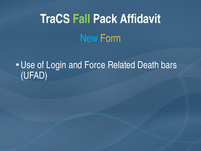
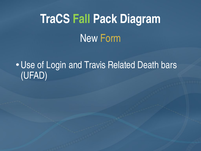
Affidavit: Affidavit -> Diagram (140, 19)
New colour: light blue -> white (89, 38)
Force: Force -> Travis (95, 65)
